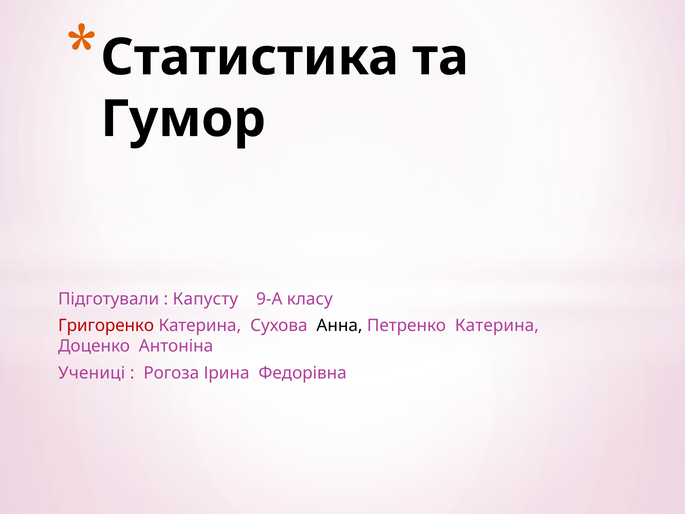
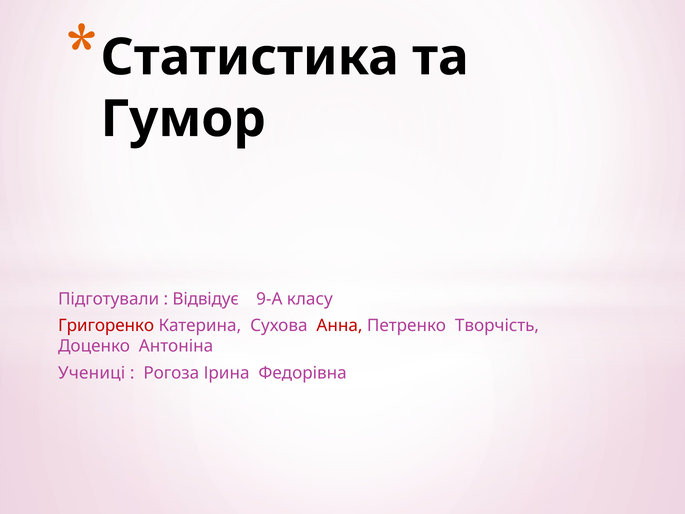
Капусту: Капусту -> Відвідує (206, 299)
Анна colour: black -> red (339, 326)
Петренко Катерина: Катерина -> Творчість (497, 326)
